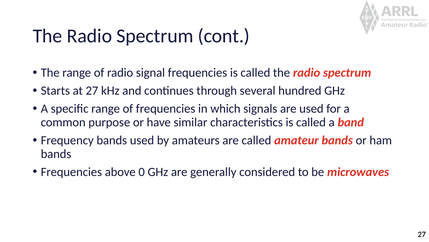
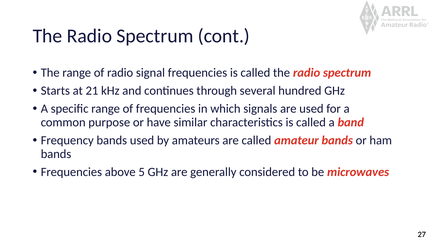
at 27: 27 -> 21 (92, 91)
0: 0 -> 5 (142, 172)
